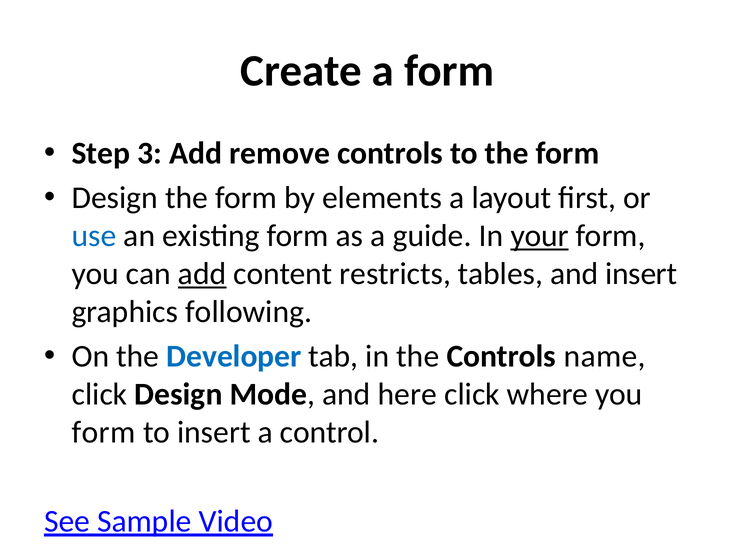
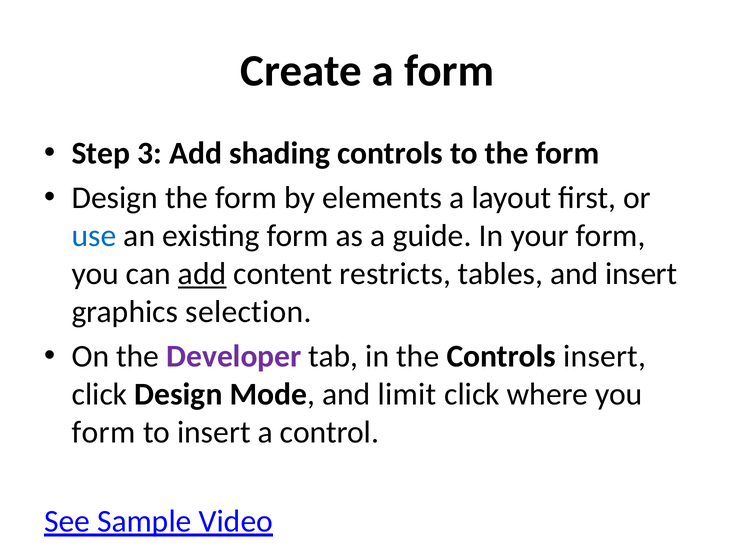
remove: remove -> shading (280, 154)
your underline: present -> none (540, 236)
following: following -> selection (249, 312)
Developer colour: blue -> purple (234, 357)
Controls name: name -> insert (605, 357)
here: here -> limit (407, 395)
